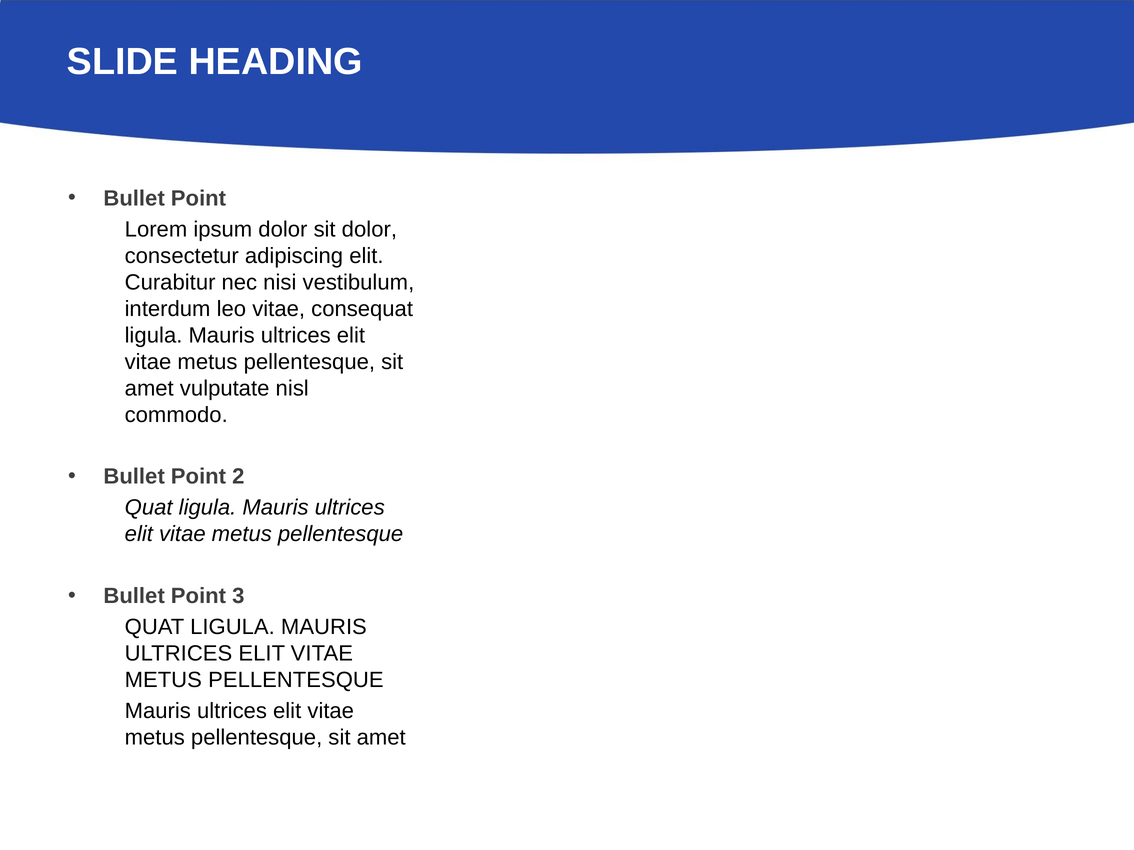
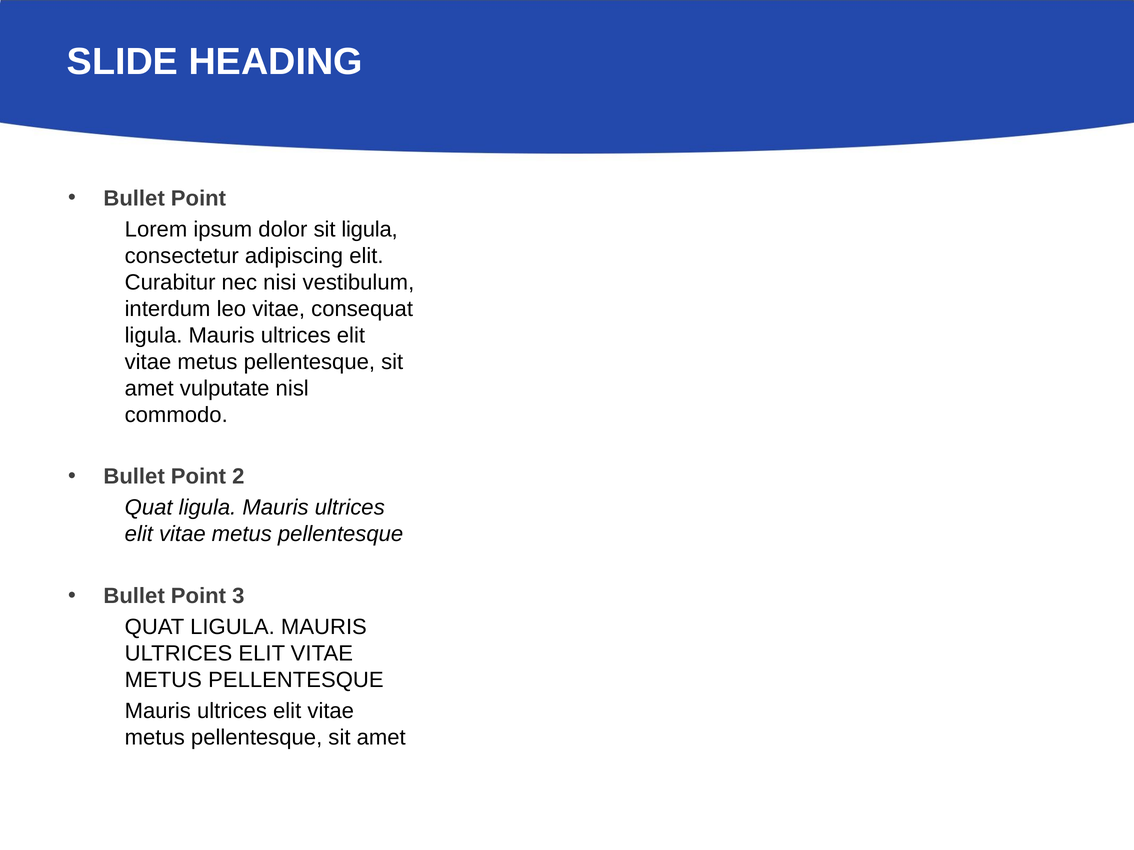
sit dolor: dolor -> ligula (370, 229)
